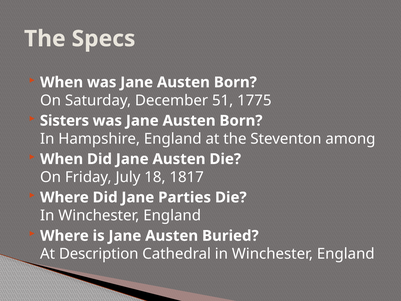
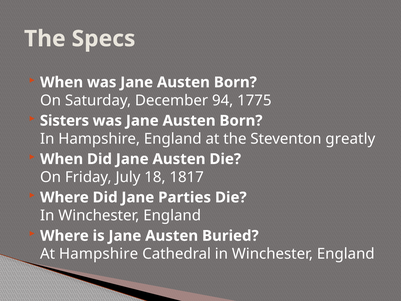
51: 51 -> 94 (223, 100)
among: among -> greatly (350, 139)
At Description: Description -> Hampshire (99, 254)
